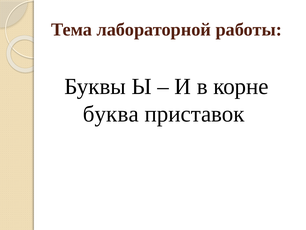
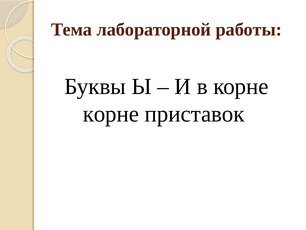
буква: буква -> корне (111, 114)
